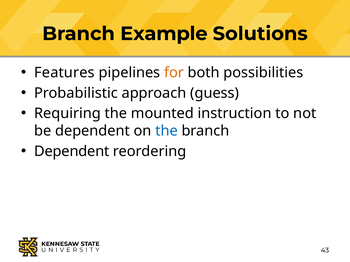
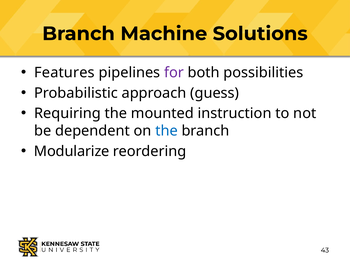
Example: Example -> Machine (164, 34)
for colour: orange -> purple (174, 73)
Dependent: Dependent -> Modularize (72, 152)
